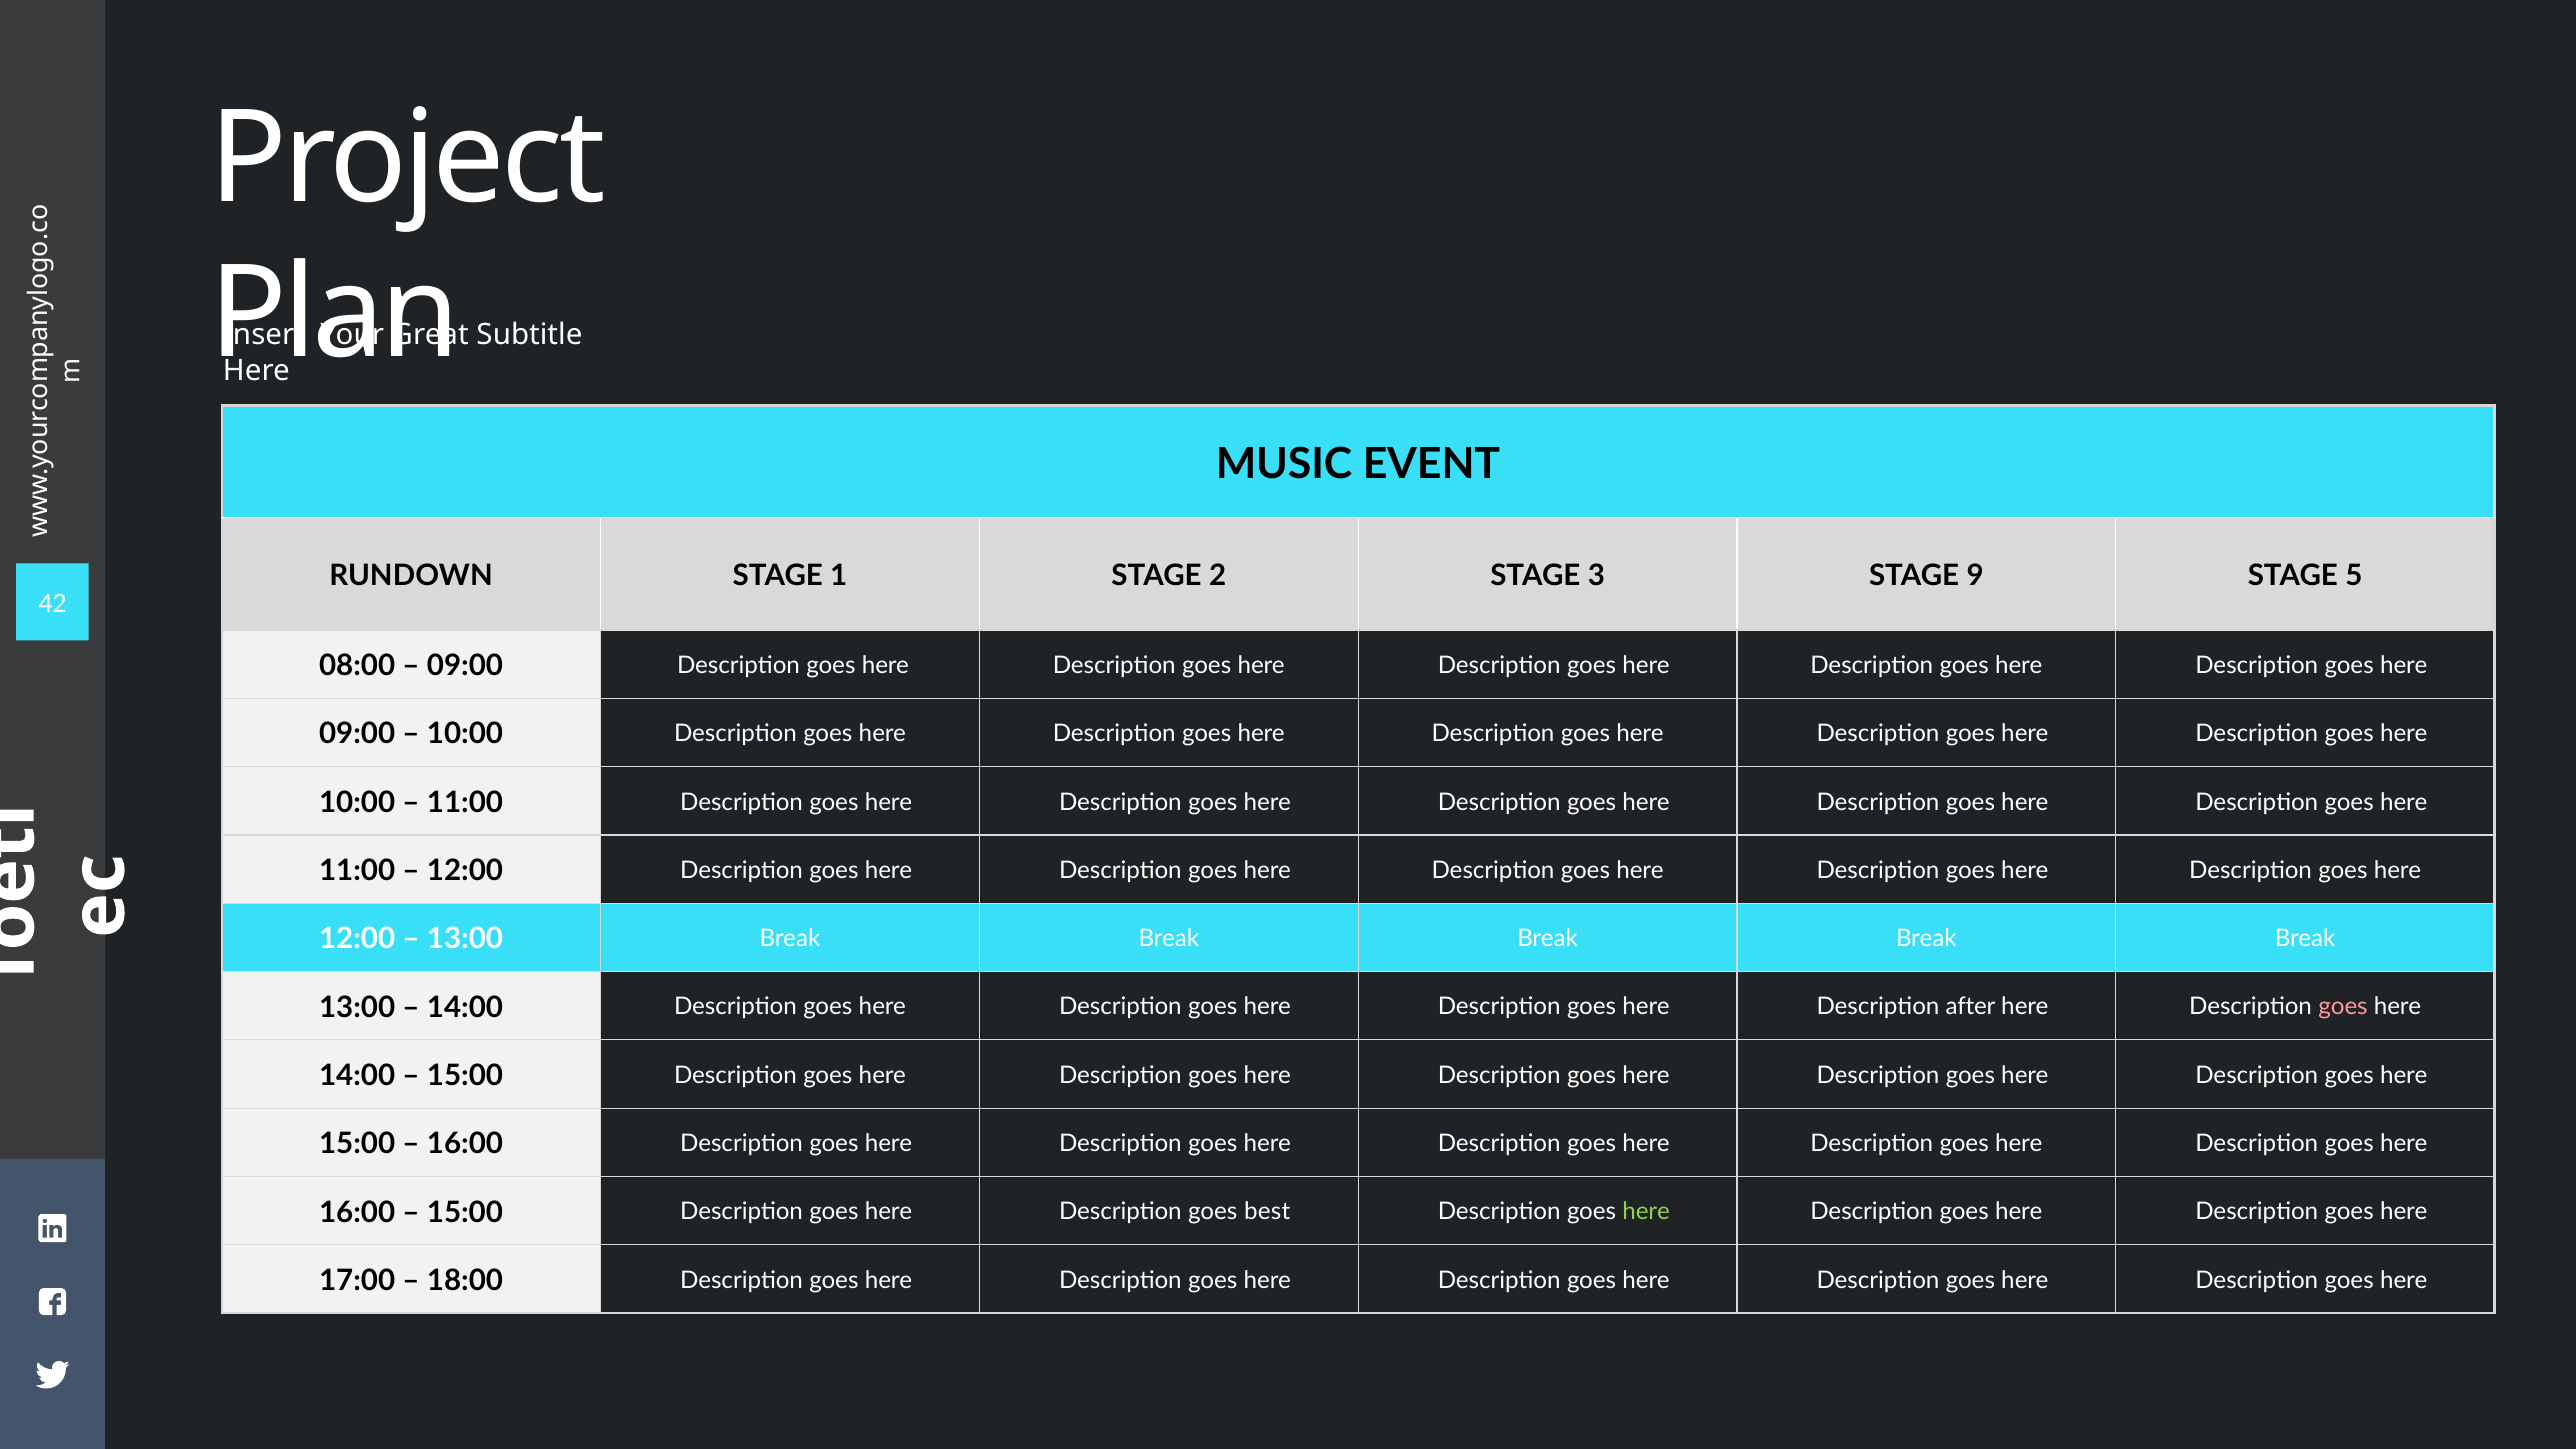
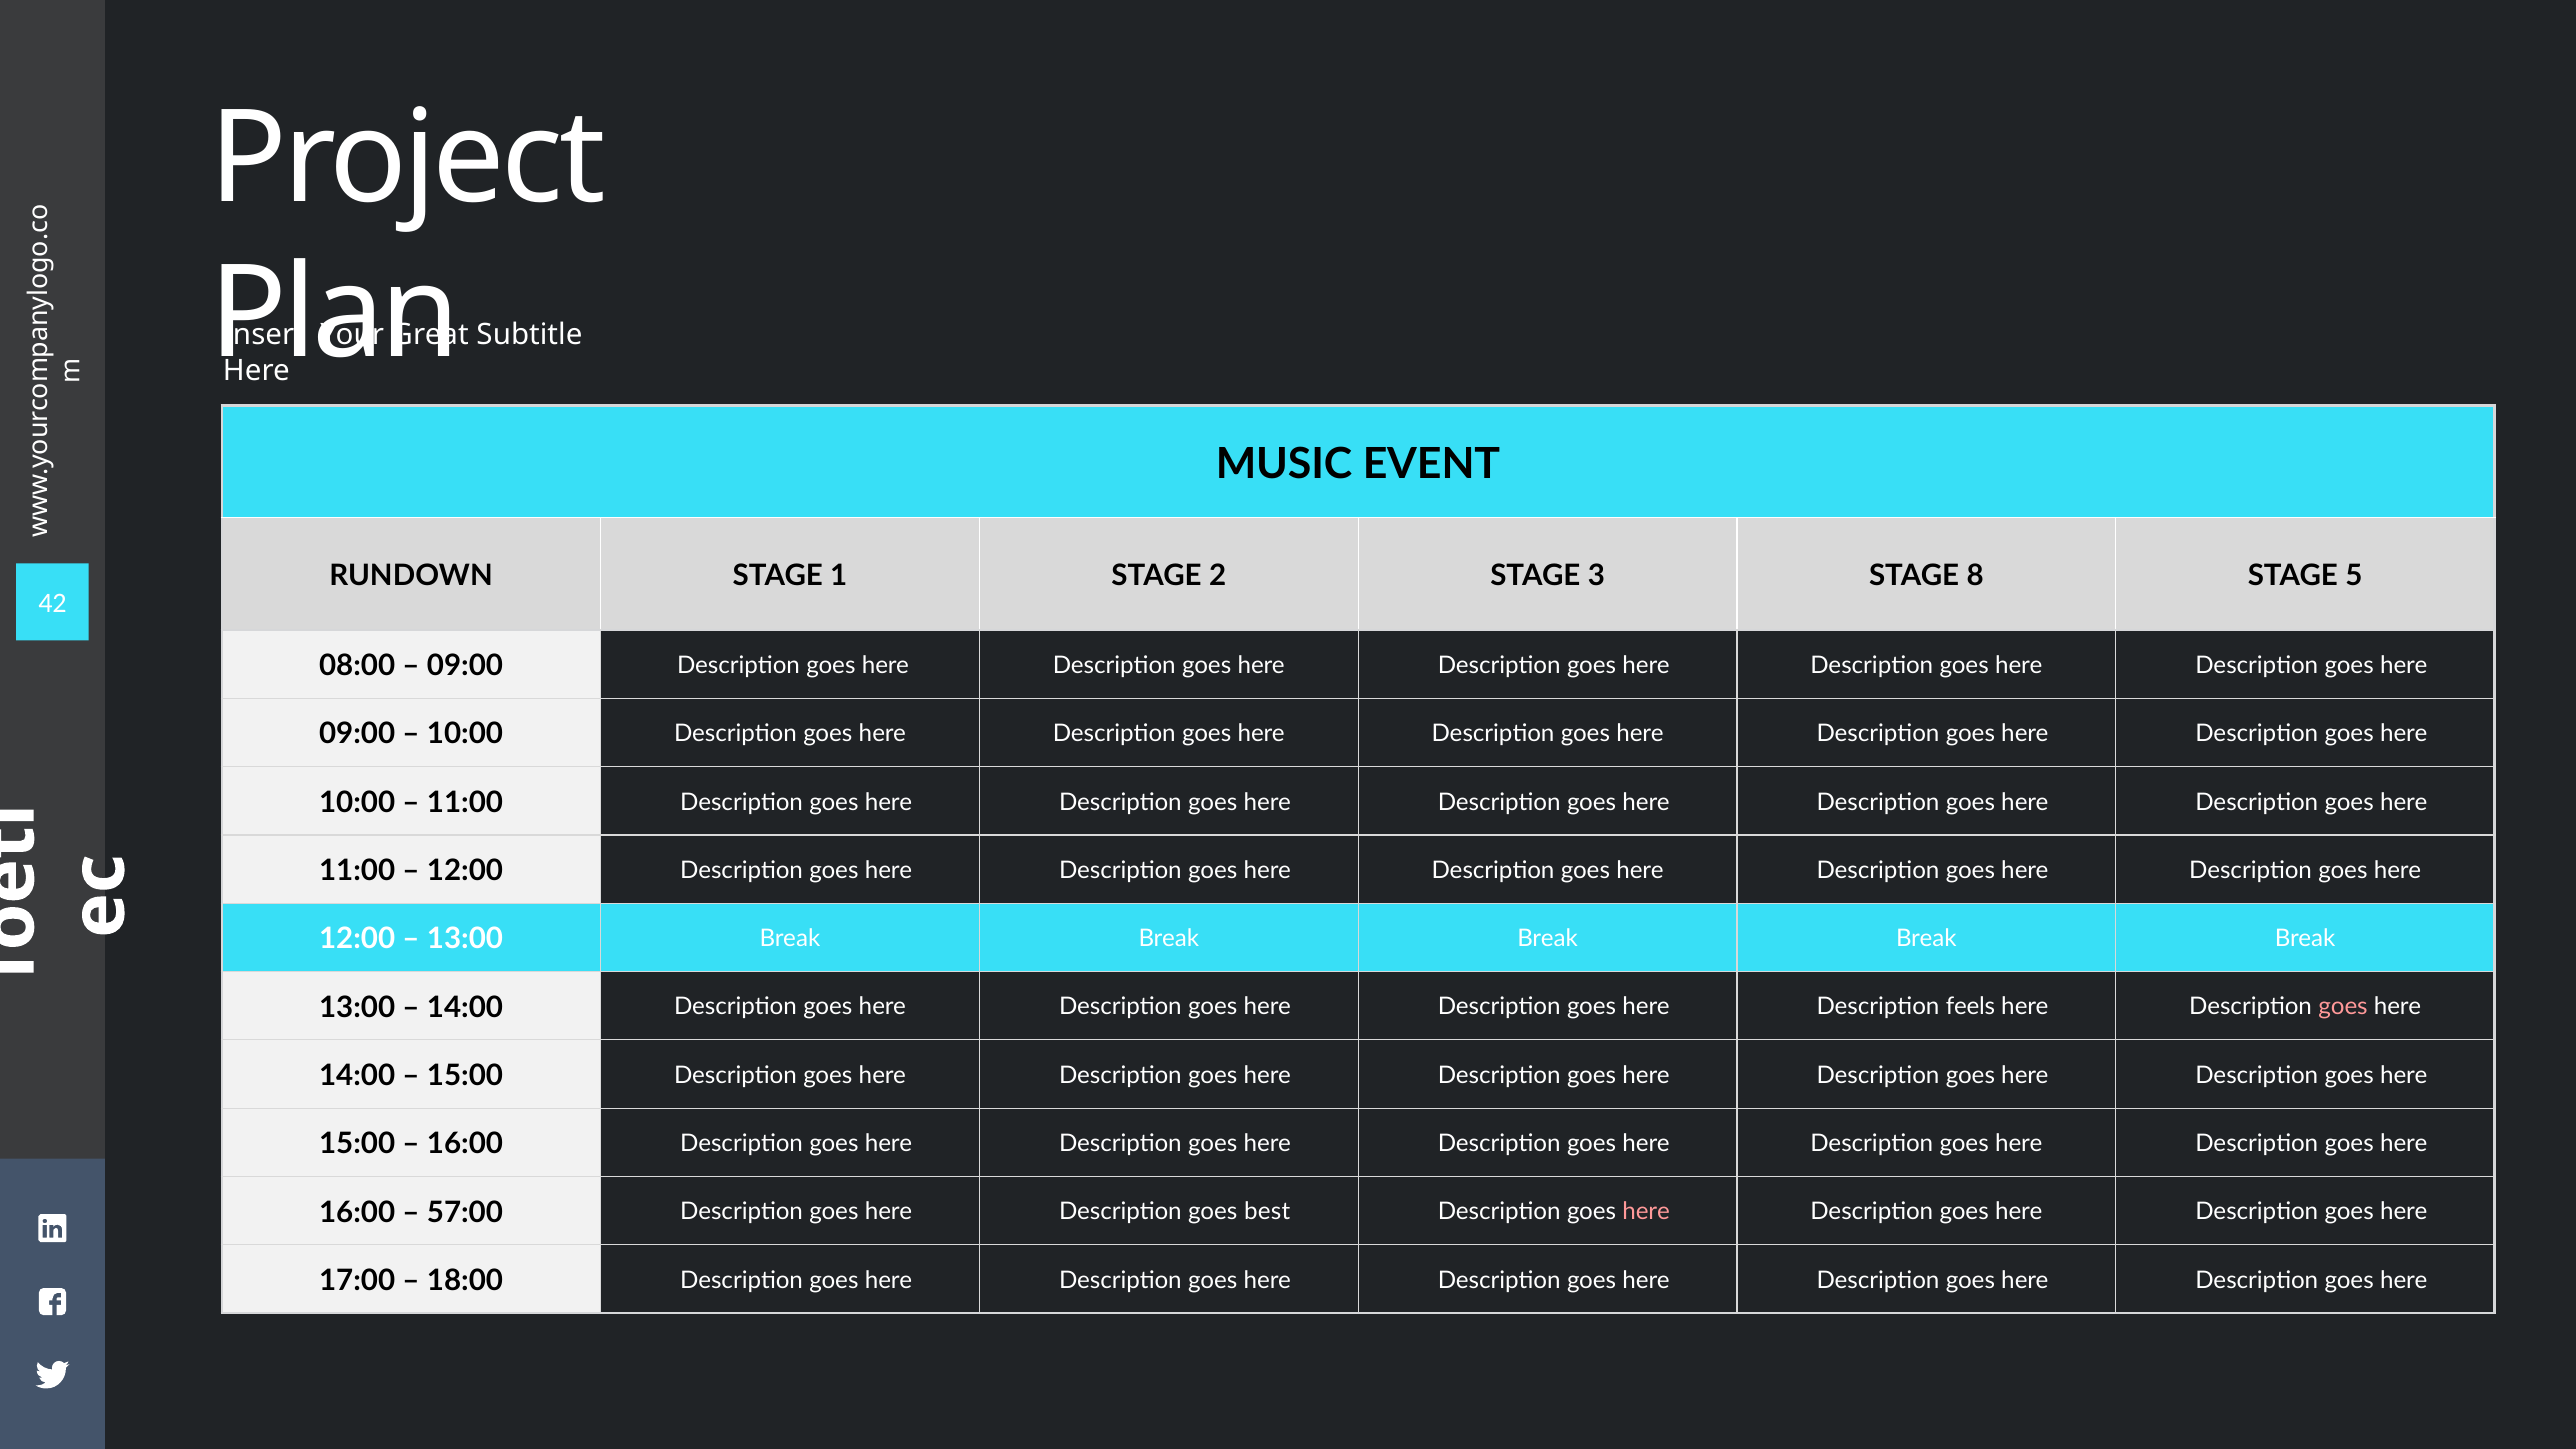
9: 9 -> 8 (1975, 576)
after: after -> feels (1971, 1007)
15:00: 15:00 -> 57:00 (465, 1212)
here colour: light green -> pink (1646, 1212)
